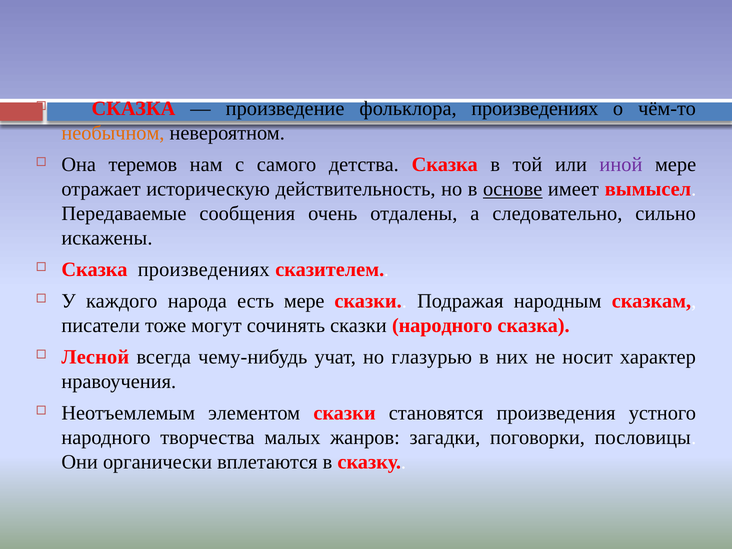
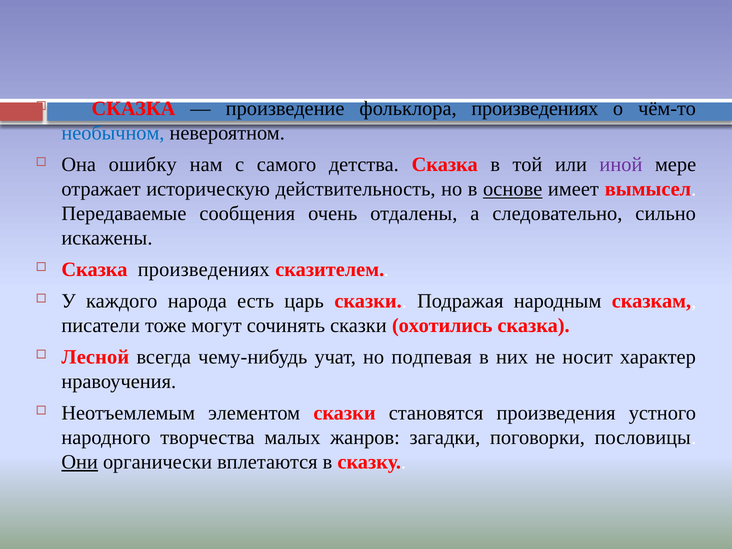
необычном colour: orange -> blue (113, 133)
теремов: теремов -> ошибку (143, 165)
есть мере: мере -> царь (304, 301)
сказки народного: народного -> охотились (442, 326)
глазурью: глазурью -> подпевая (432, 357)
Они underline: none -> present (80, 462)
